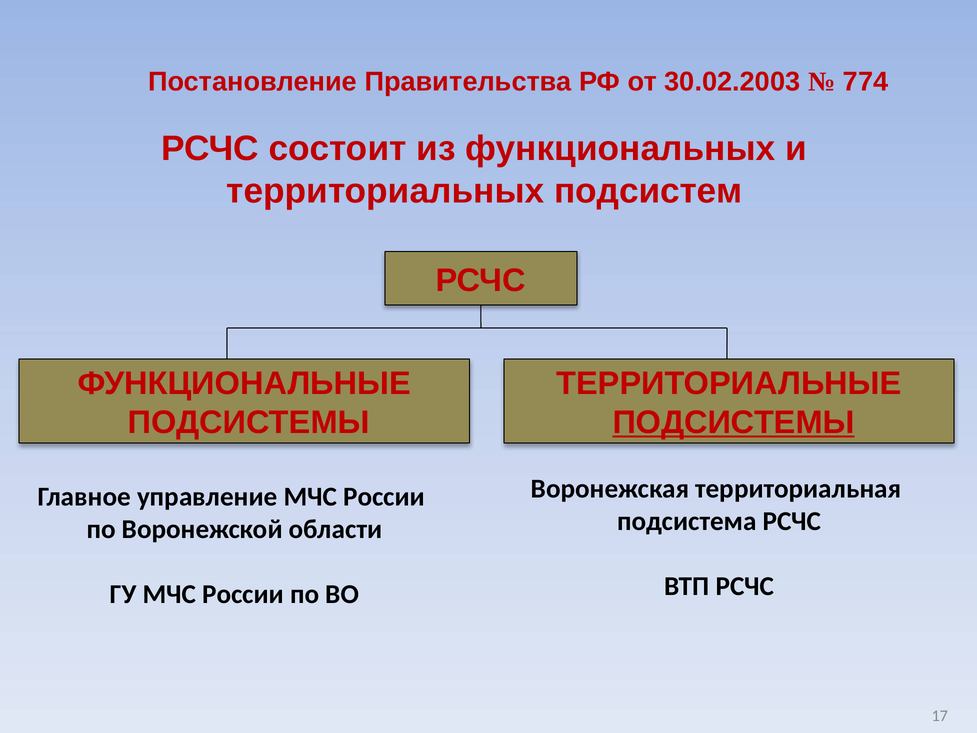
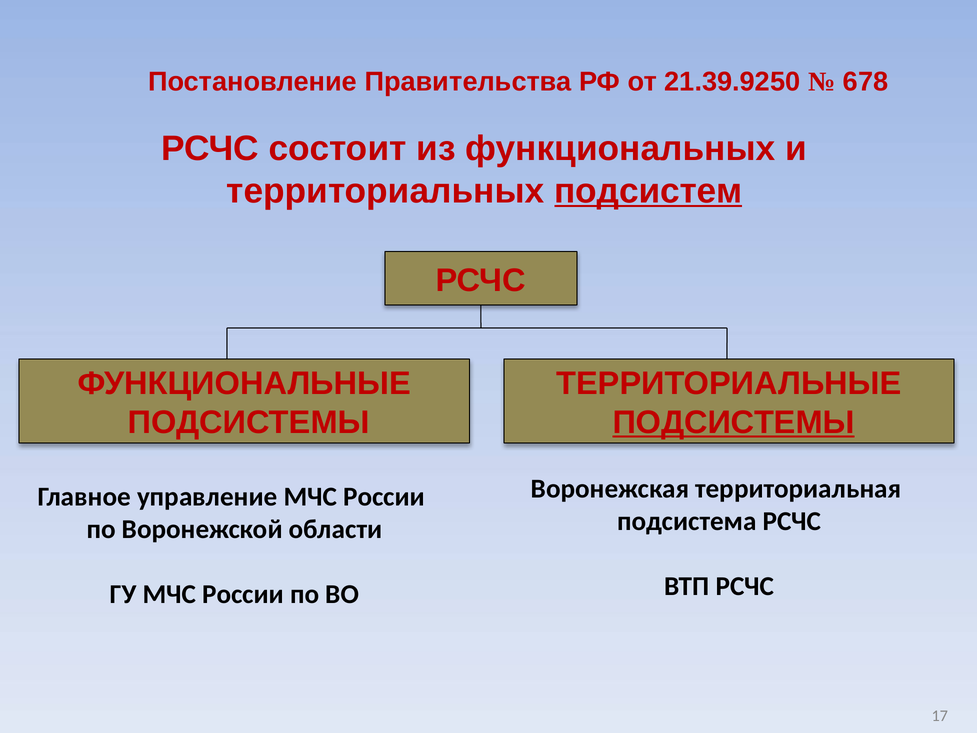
30.02.2003: 30.02.2003 -> 21.39.9250 (732, 82)
774: 774 -> 678 (866, 82)
подсистем underline: none -> present (648, 191)
